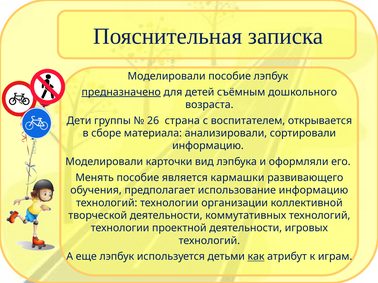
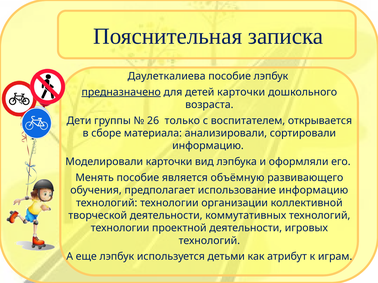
Моделировали: Моделировали -> Даулеткалиева (167, 76)
детей съёмным: съёмным -> карточки (241, 92)
страна: страна -> только (182, 121)
кармашки: кармашки -> объёмную (237, 178)
как underline: present -> none (256, 257)
